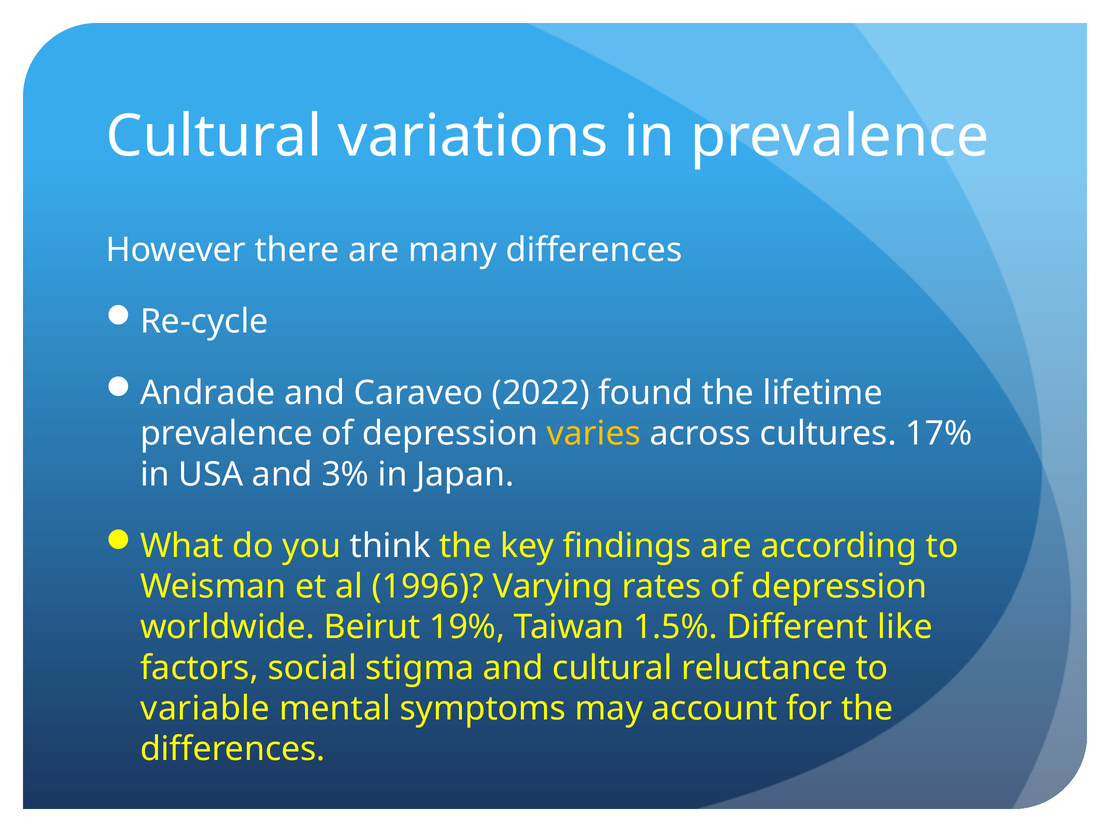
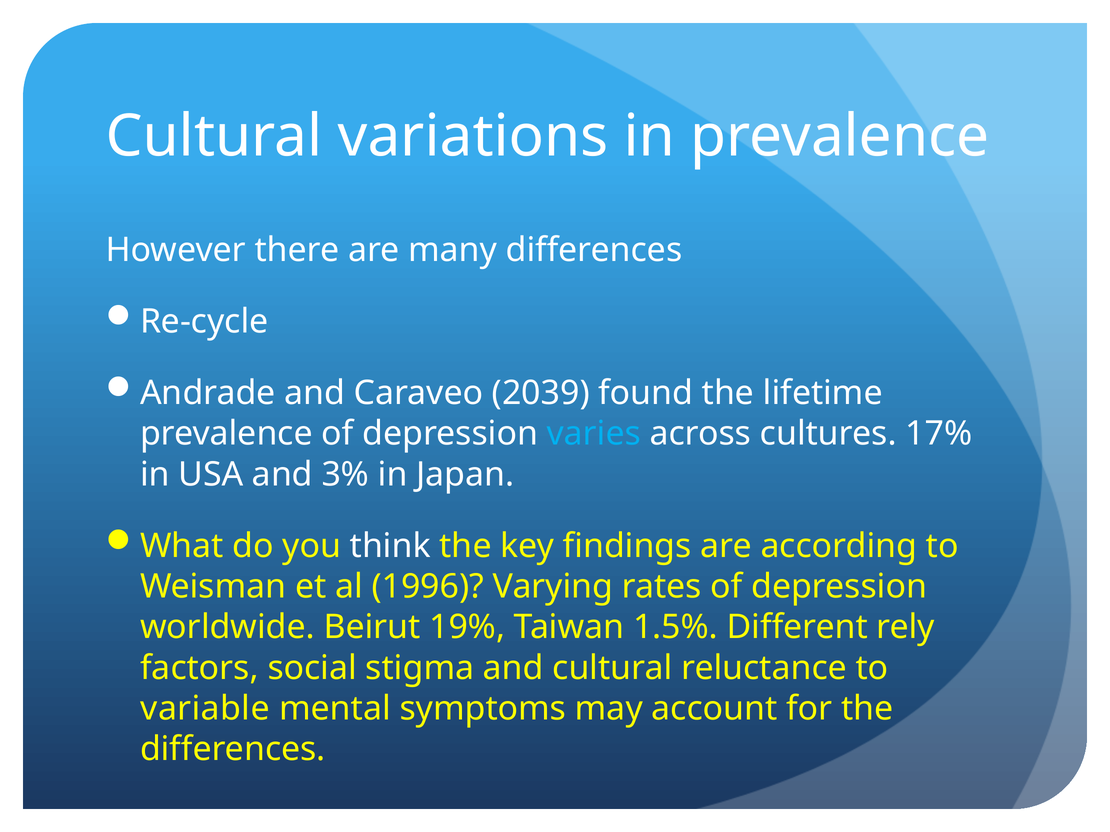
2022: 2022 -> 2039 (541, 393)
varies colour: yellow -> light blue (594, 434)
like: like -> rely (905, 628)
